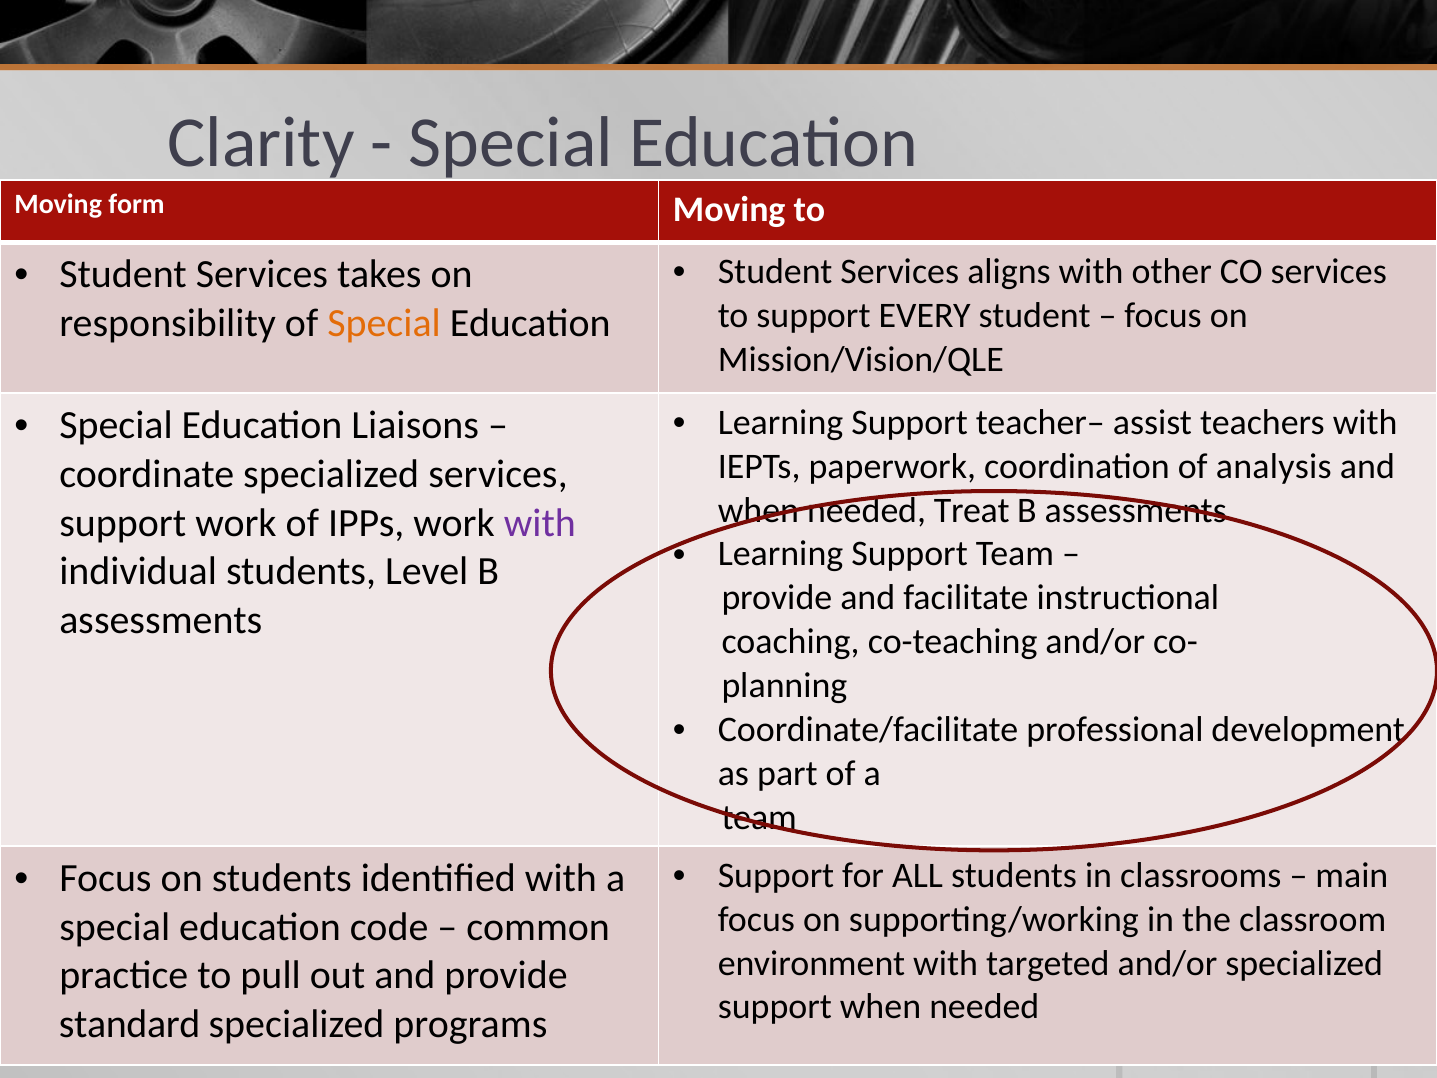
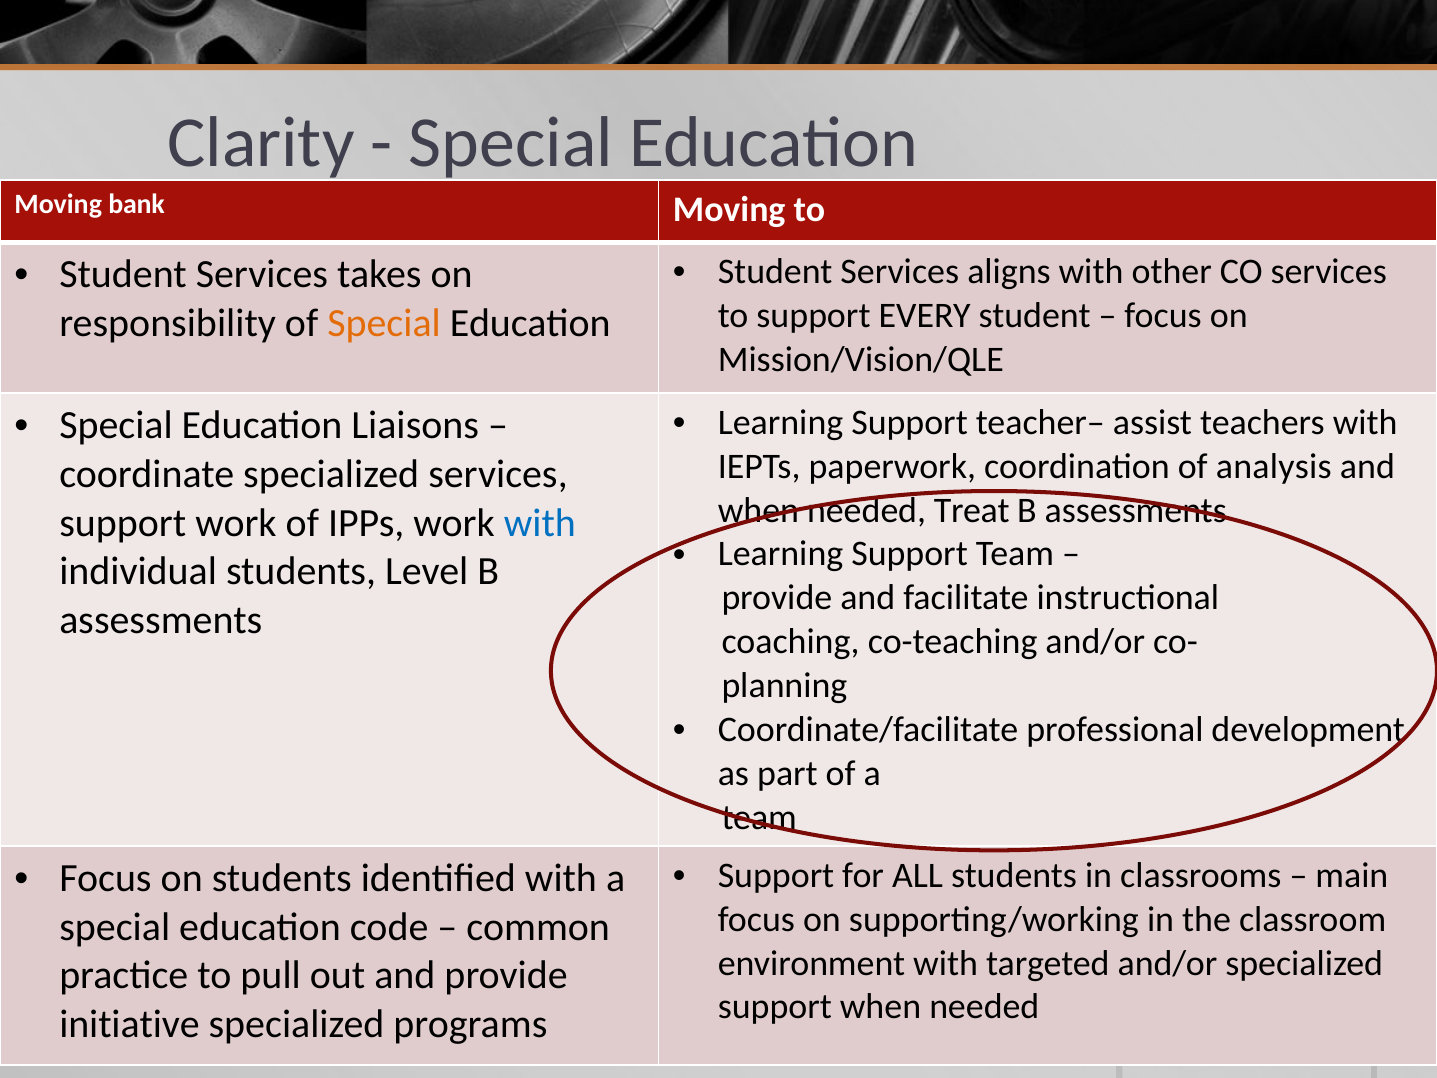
form: form -> bank (137, 204)
with colour: purple -> blue (540, 523)
standard: standard -> initiative (129, 1024)
